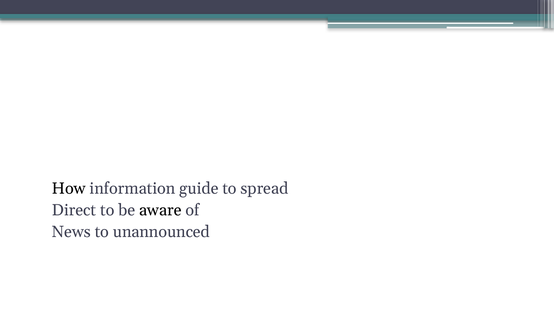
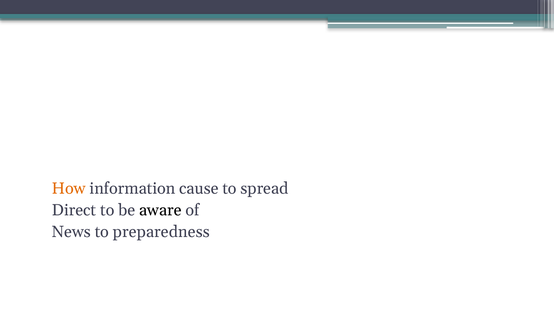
How colour: black -> orange (69, 188)
guide: guide -> cause (199, 188)
unannounced: unannounced -> preparedness (161, 232)
